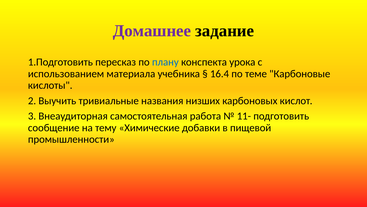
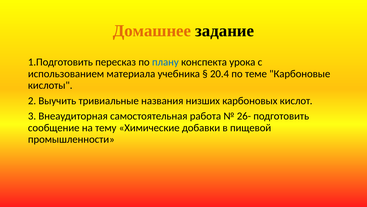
Домашнее colour: purple -> orange (152, 31)
16.4: 16.4 -> 20.4 (220, 74)
11-: 11- -> 26- (244, 116)
